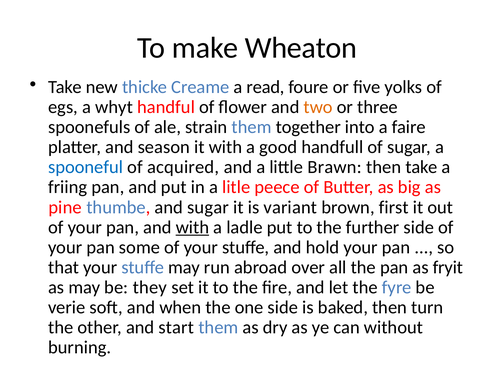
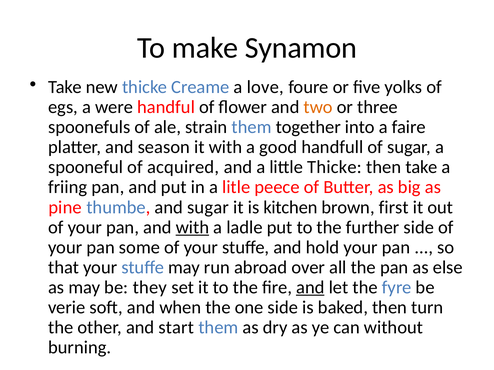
Wheaton: Wheaton -> Synamon (301, 48)
read: read -> love (265, 87)
whyt: whyt -> were (114, 107)
spooneful colour: blue -> black (86, 167)
little Brawn: Brawn -> Thicke (335, 167)
variant: variant -> kitchen (290, 208)
fryit: fryit -> else (448, 268)
and underline: none -> present (310, 288)
